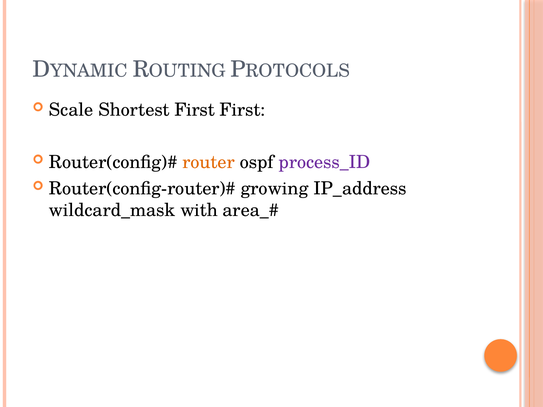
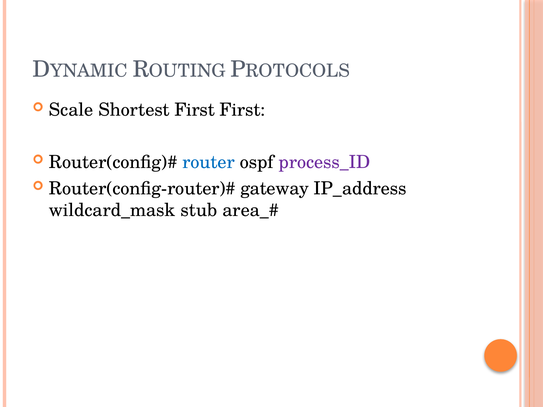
router colour: orange -> blue (209, 162)
growing: growing -> gateway (275, 189)
with: with -> stub (199, 210)
